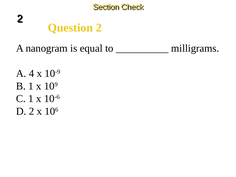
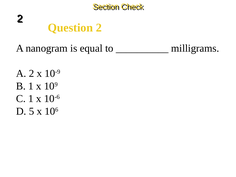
A 4: 4 -> 2 (32, 73)
D 2: 2 -> 5 (32, 111)
